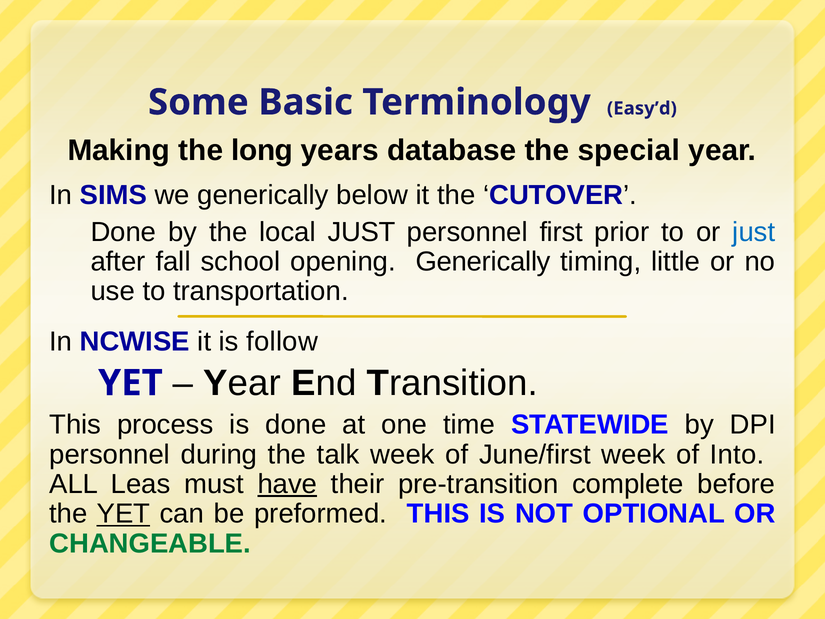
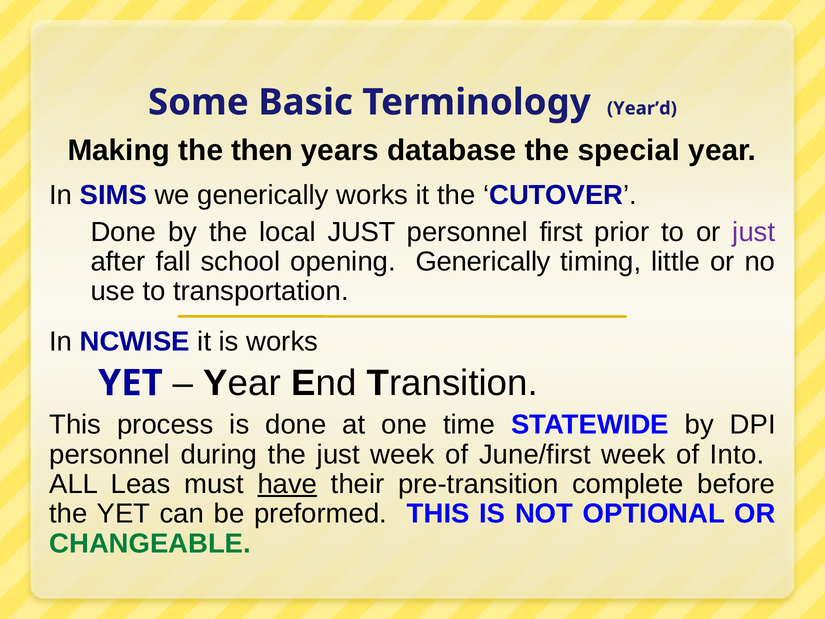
Easy’d: Easy’d -> Year’d (642, 108)
long: long -> then (262, 151)
generically below: below -> works (372, 195)
just colour: blue -> purple (754, 232)
is follow: follow -> works (282, 342)
the talk: talk -> just (338, 454)
YET underline: present -> none (123, 514)
